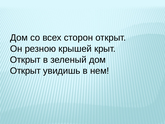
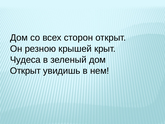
Открыт: Открыт -> Чудеса (25, 60)
